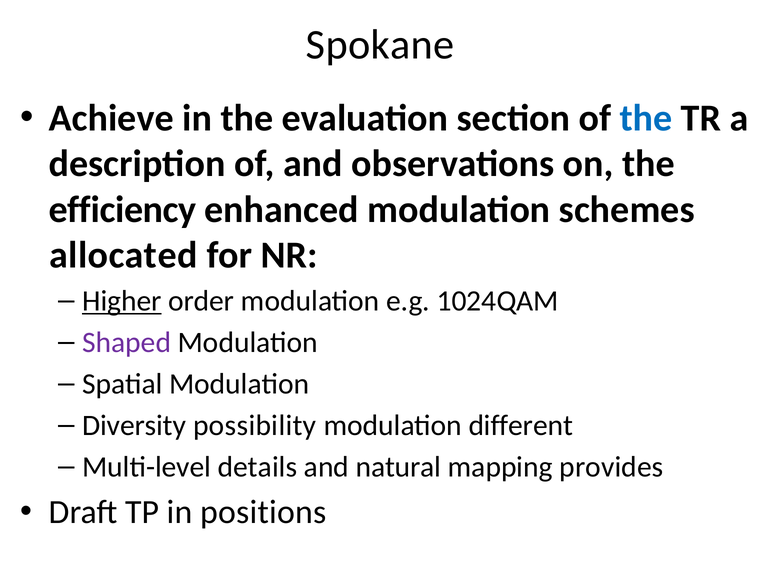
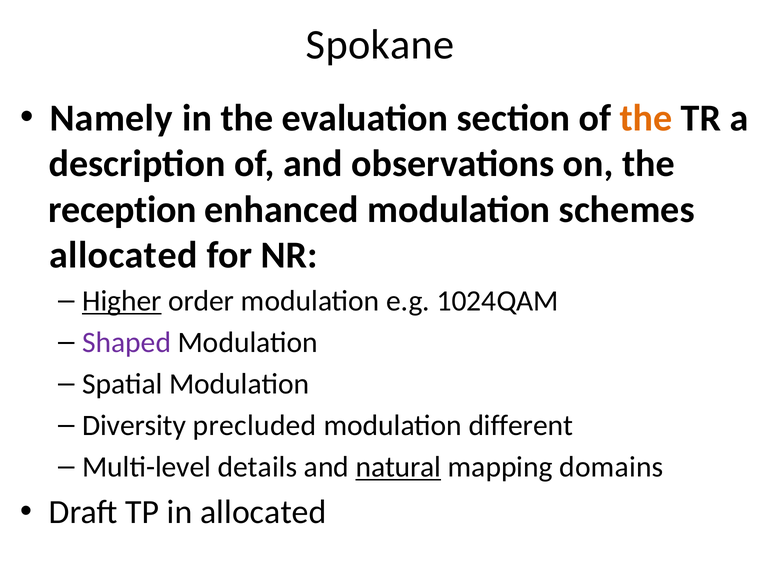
Achieve: Achieve -> Namely (111, 118)
the colour: blue -> orange (646, 118)
efficiency: efficiency -> reception (122, 209)
possibility: possibility -> precluded (255, 425)
natural underline: none -> present (398, 467)
provides: provides -> domains (611, 467)
in positions: positions -> allocated (263, 512)
